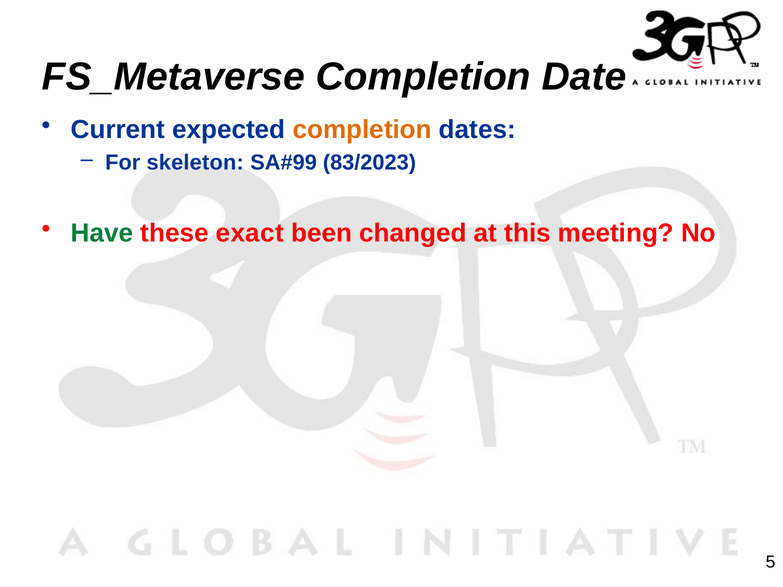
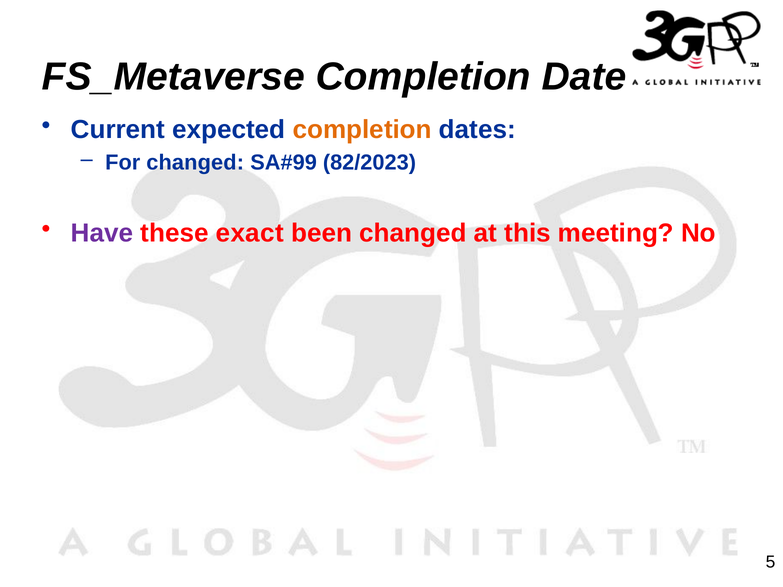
For skeleton: skeleton -> changed (195, 163)
83/2023: 83/2023 -> 82/2023 (369, 163)
Have colour: green -> purple (102, 233)
